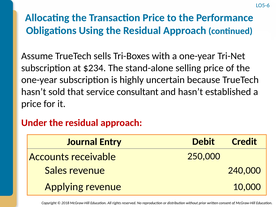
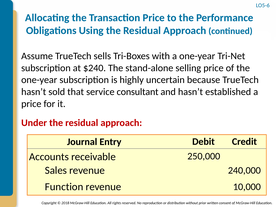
$234: $234 -> $240 (95, 68)
Applying: Applying -> Function (64, 187)
